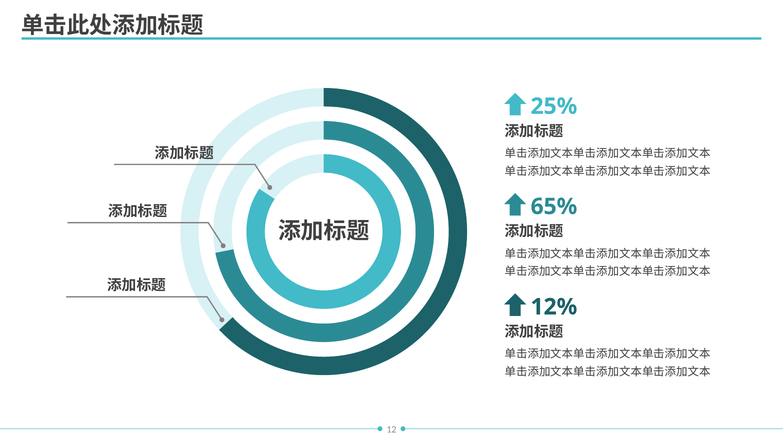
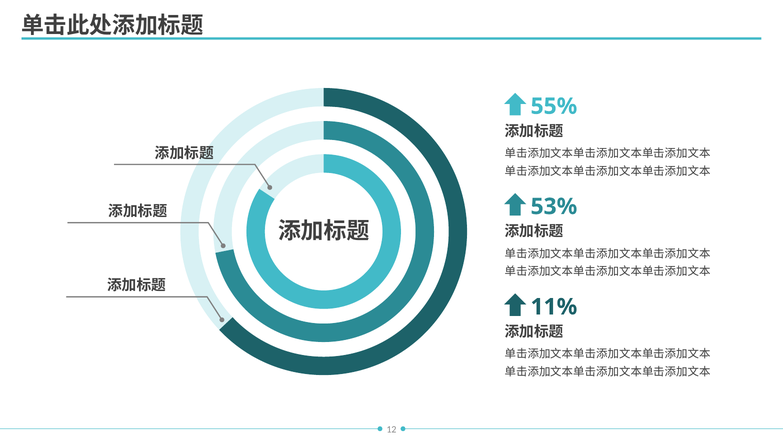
25%: 25% -> 55% (554, 106)
65%: 65% -> 53% (554, 206)
12%: 12% -> 11% (554, 306)
